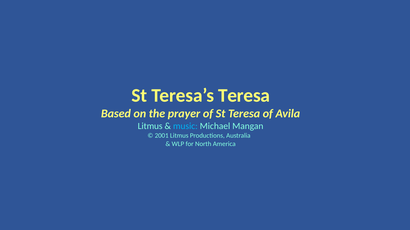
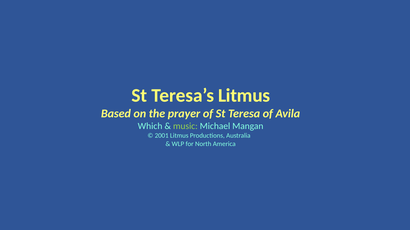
Teresa’s Teresa: Teresa -> Litmus (244, 96)
Litmus: Litmus -> Which (150, 126)
music colour: light blue -> light green (185, 126)
